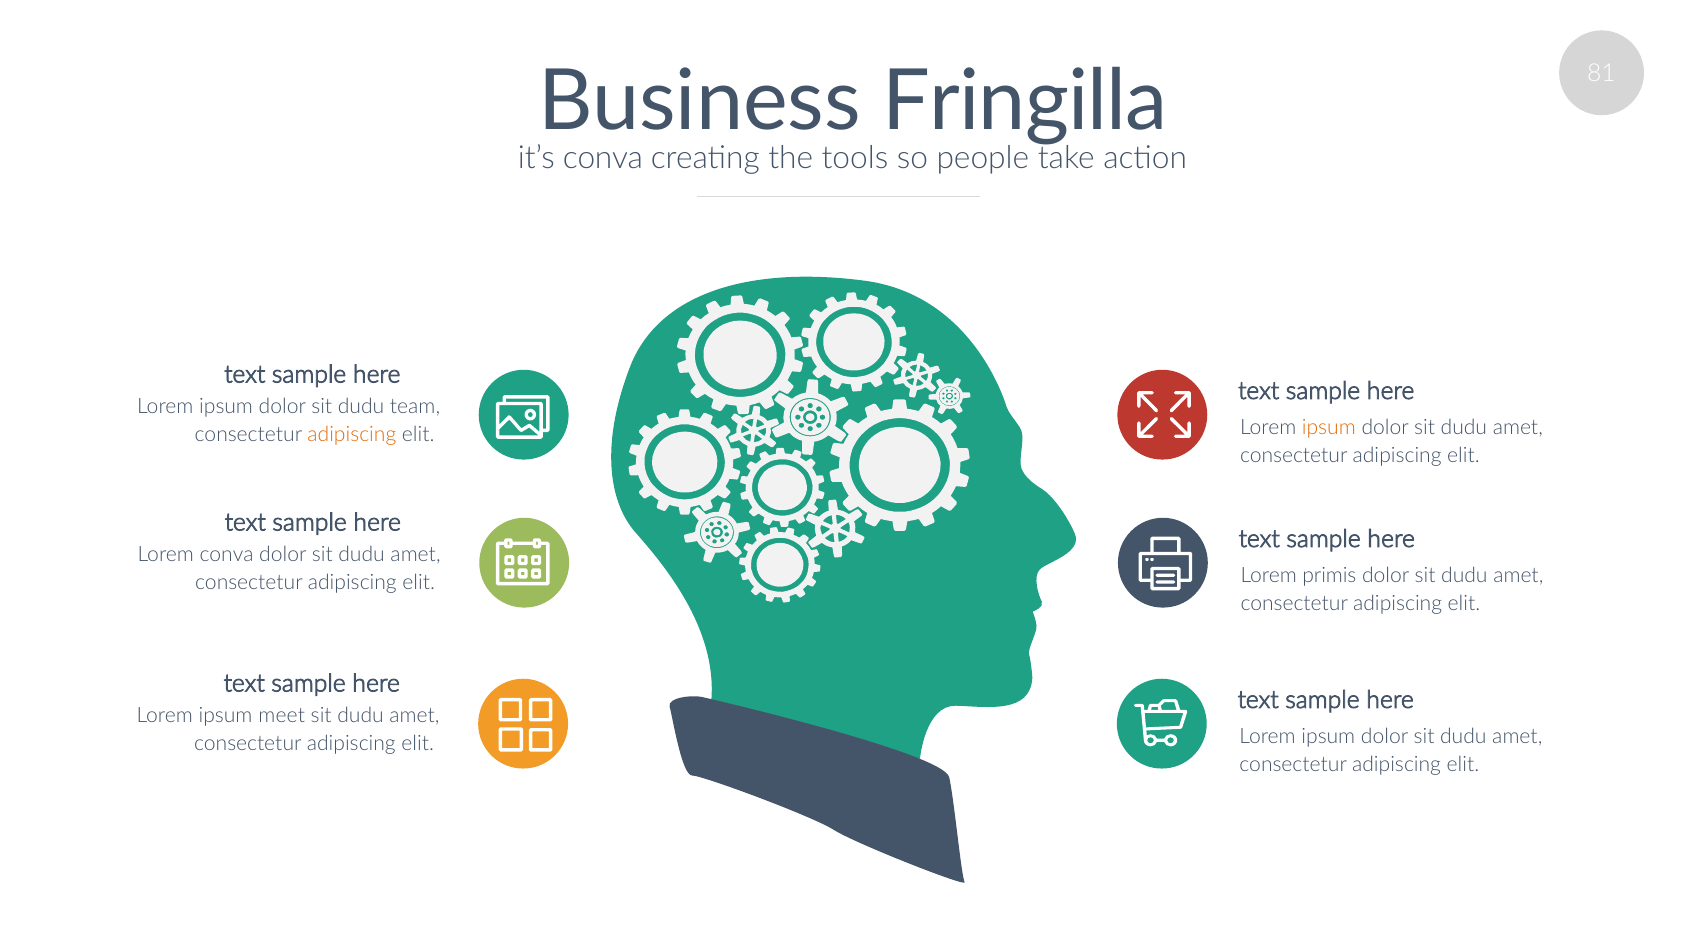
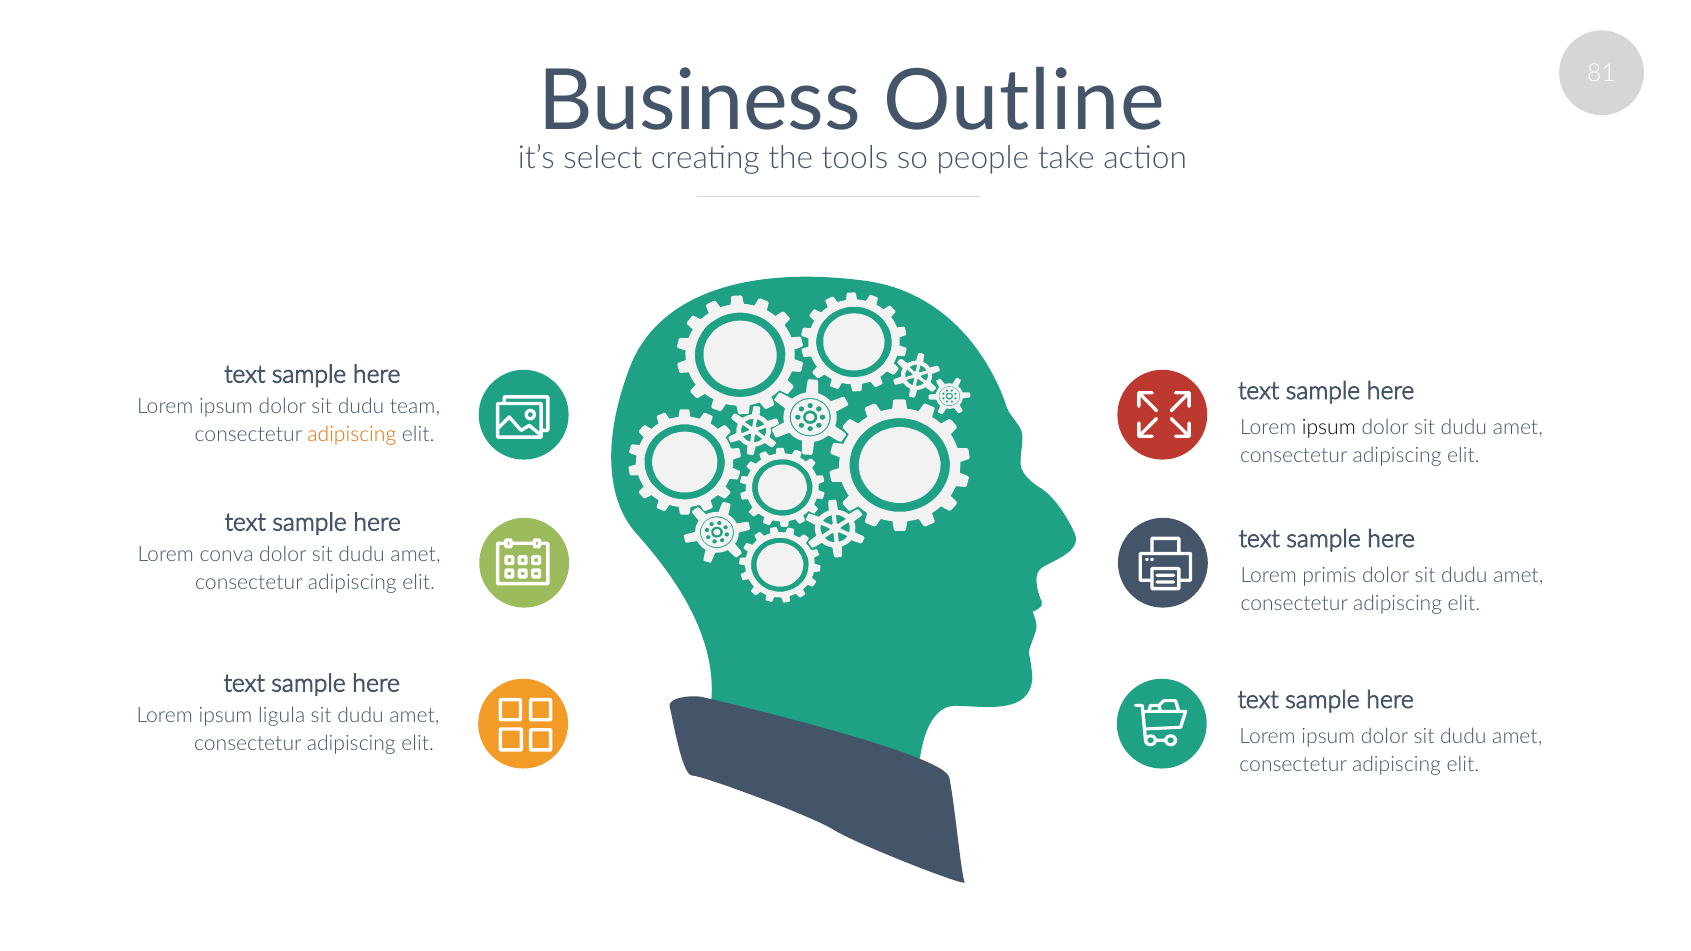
Fringilla: Fringilla -> Outline (1024, 102)
it’s conva: conva -> select (603, 158)
ipsum colour: orange -> black (1329, 427)
meet: meet -> ligula (282, 716)
